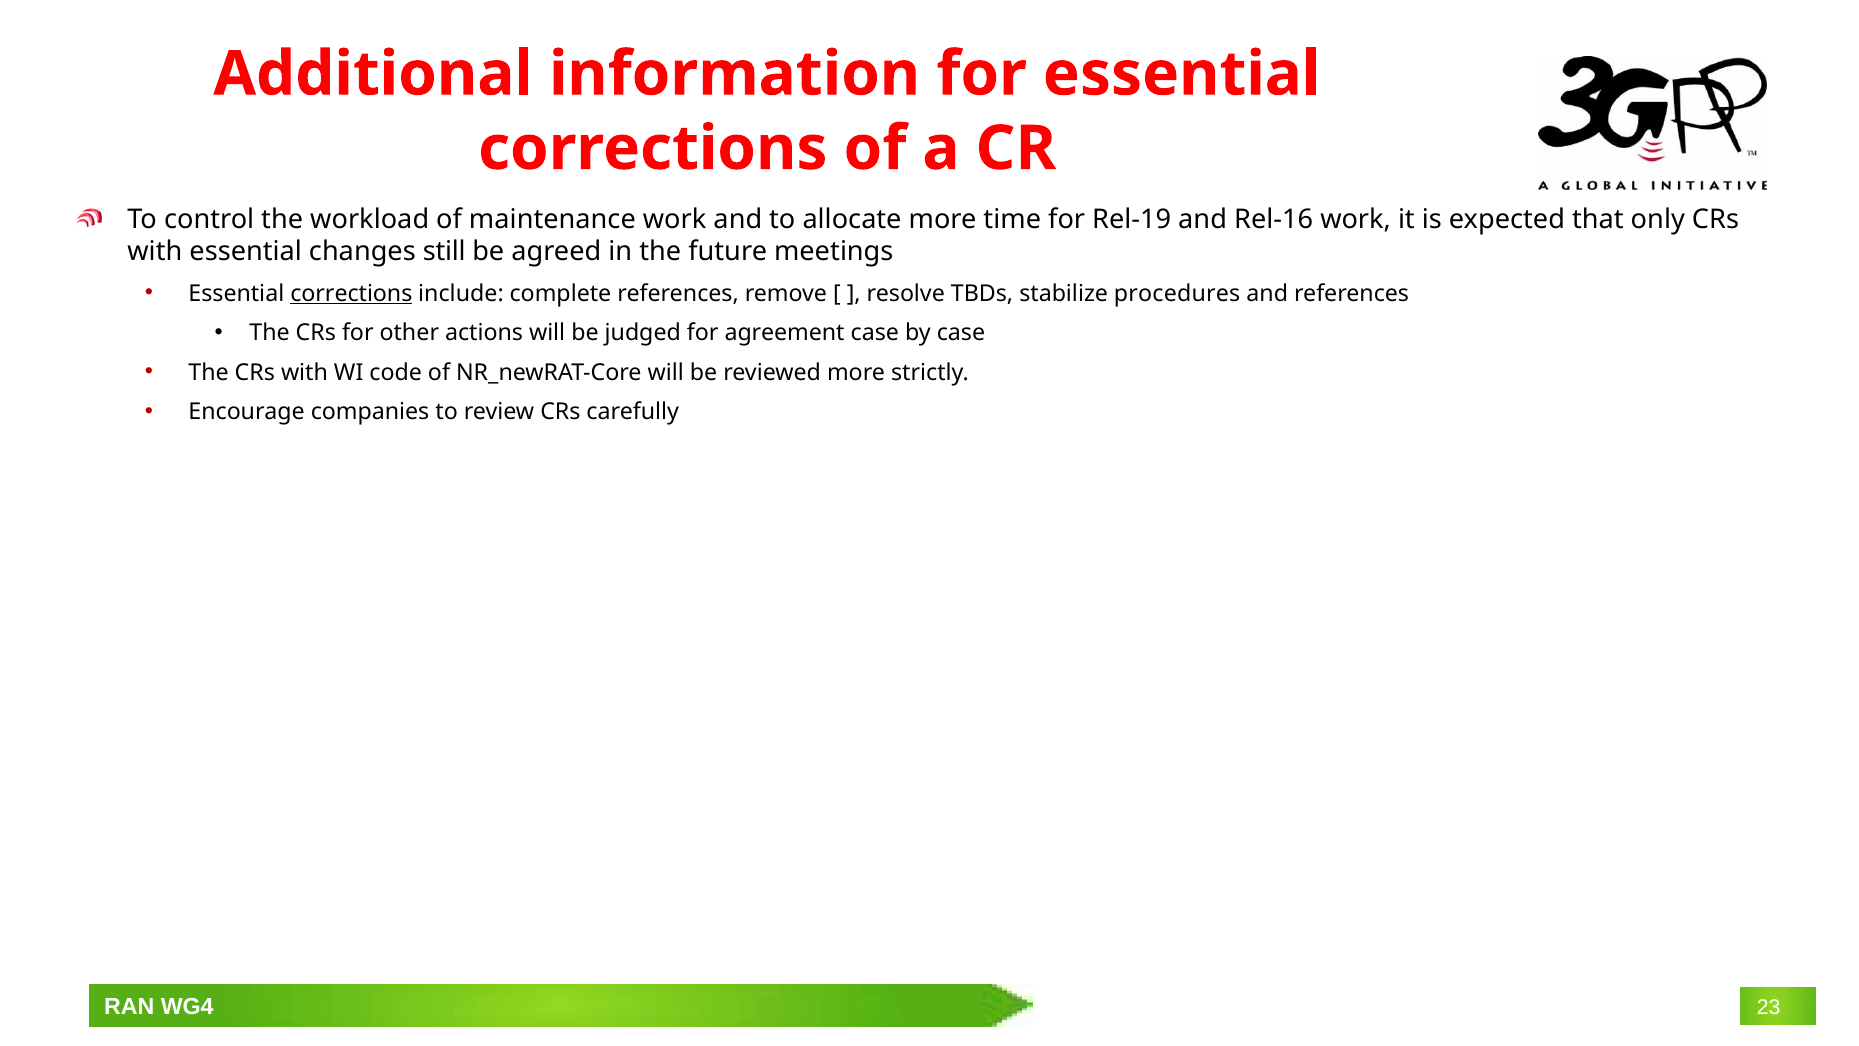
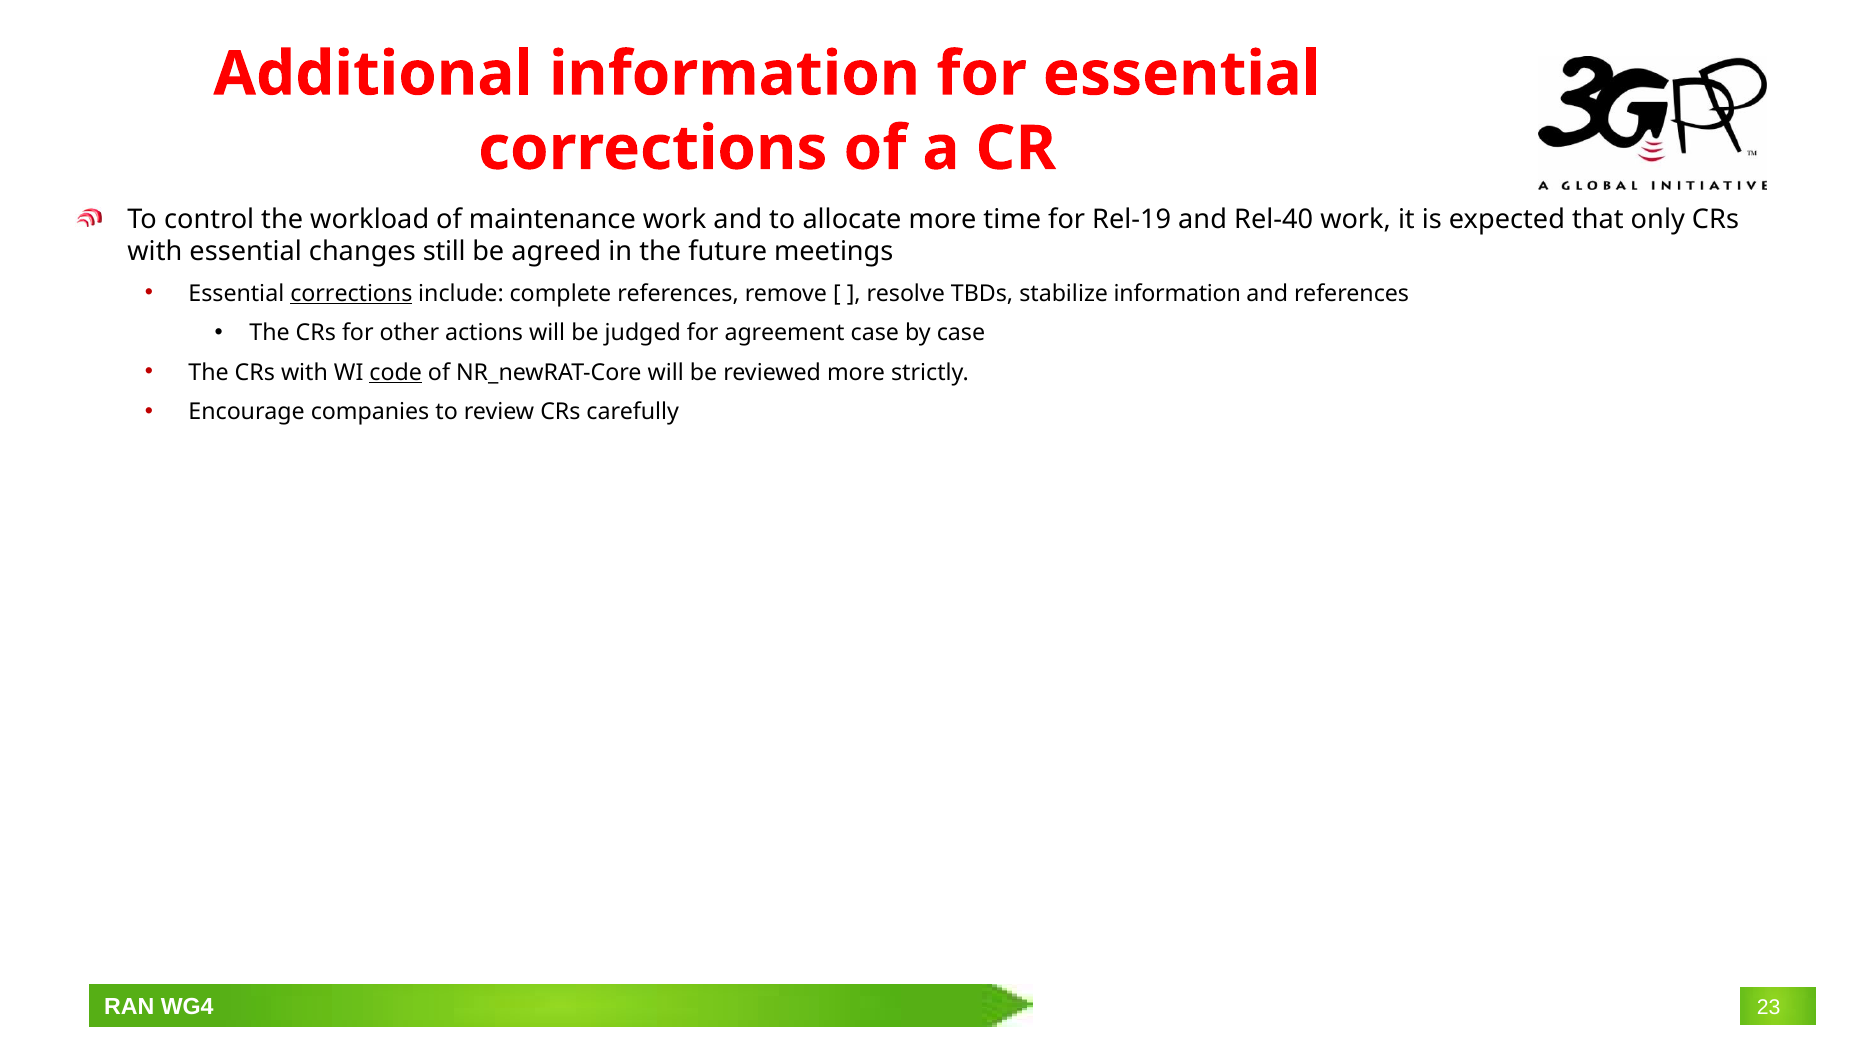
Rel-16: Rel-16 -> Rel-40 (1274, 219)
stabilize procedures: procedures -> information (1177, 293)
code underline: none -> present (396, 372)
